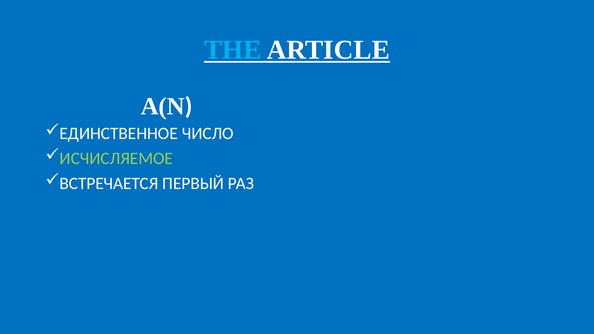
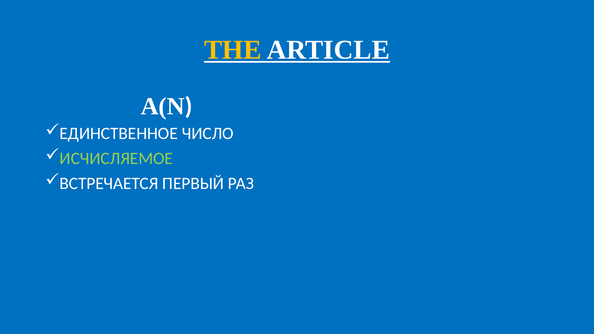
THE colour: light blue -> yellow (233, 50)
